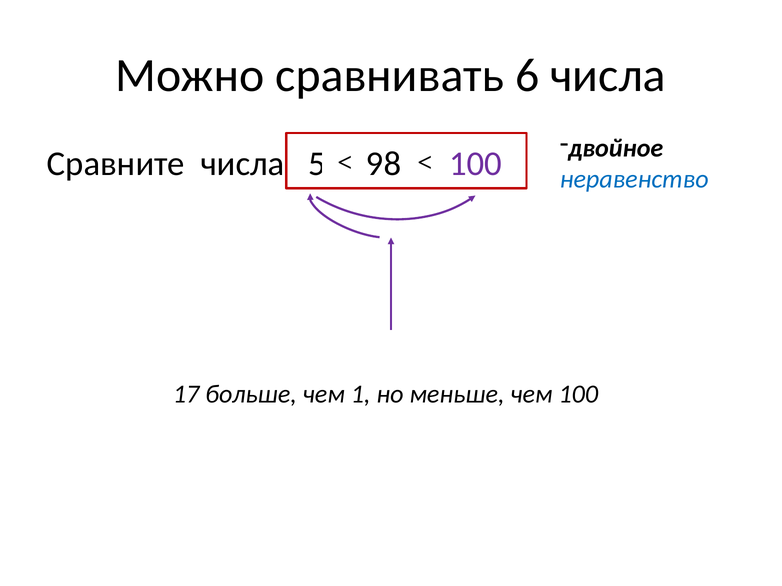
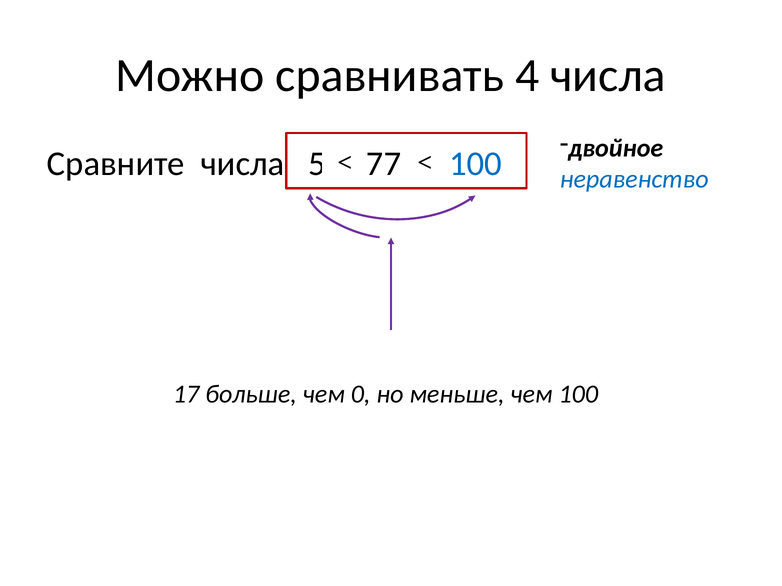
6: 6 -> 4 (527, 76)
98: 98 -> 77 (384, 164)
100 colour: purple -> blue (476, 164)
1: 1 -> 0 (361, 395)
